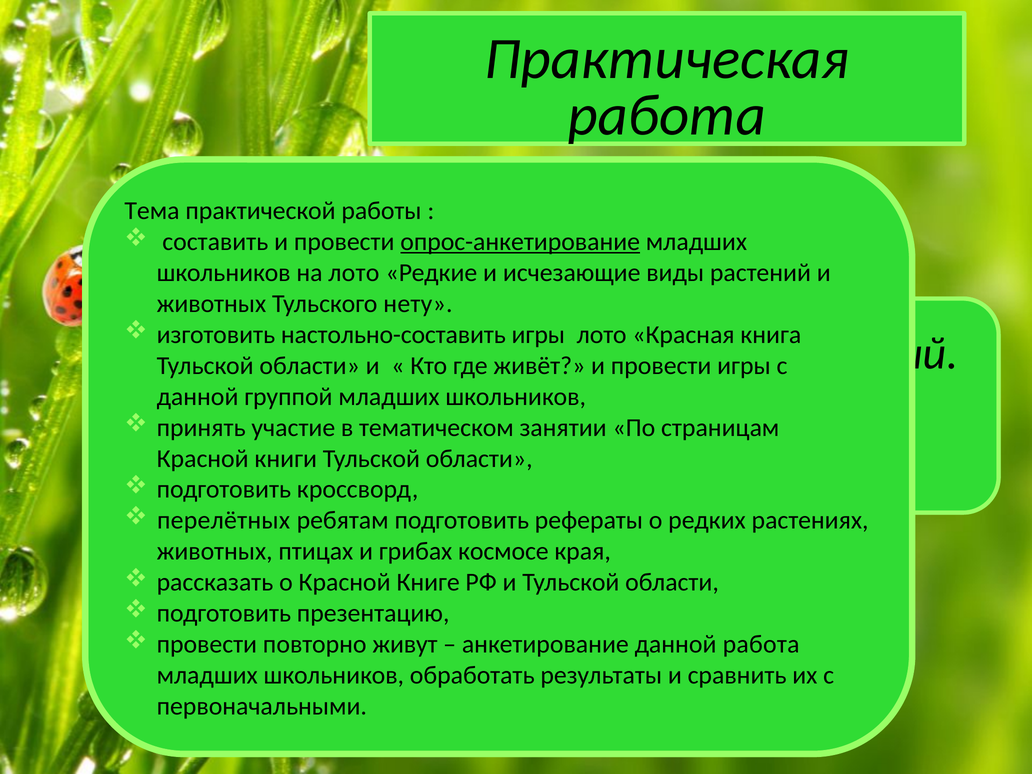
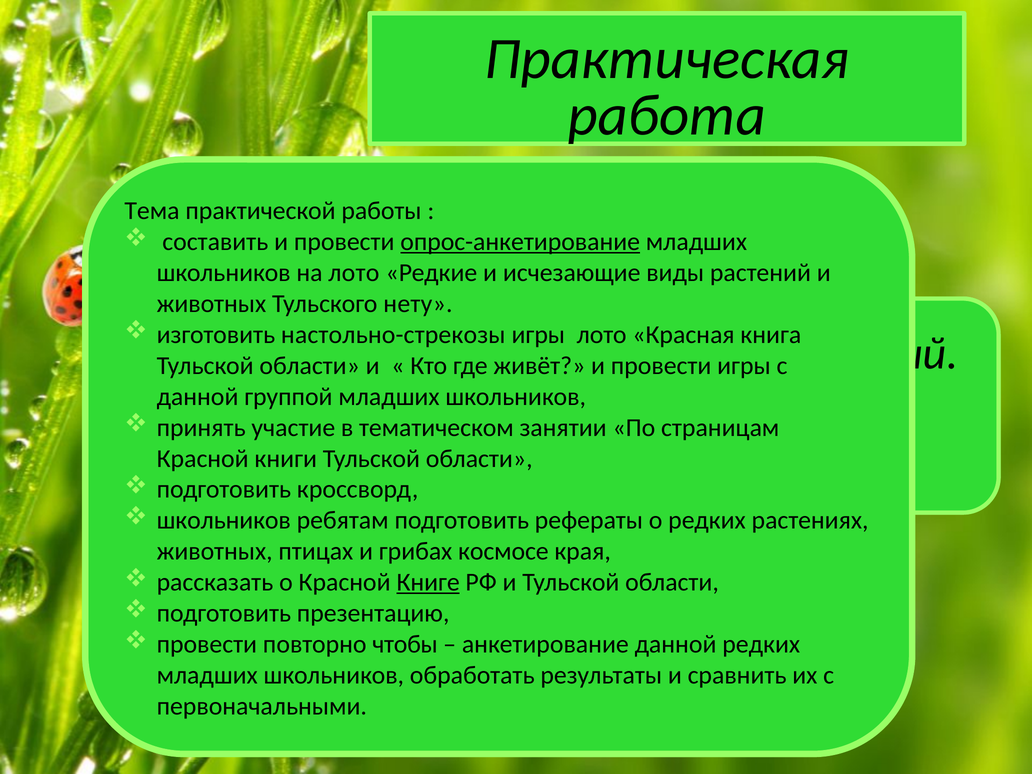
настольно-составить: настольно-составить -> настольно-стрекозы (393, 335)
перелётных: перелётных -> школьников (224, 520)
Книге underline: none -> present (428, 582)
живут: живут -> чтобы (405, 644)
данной работа: работа -> редких (761, 644)
